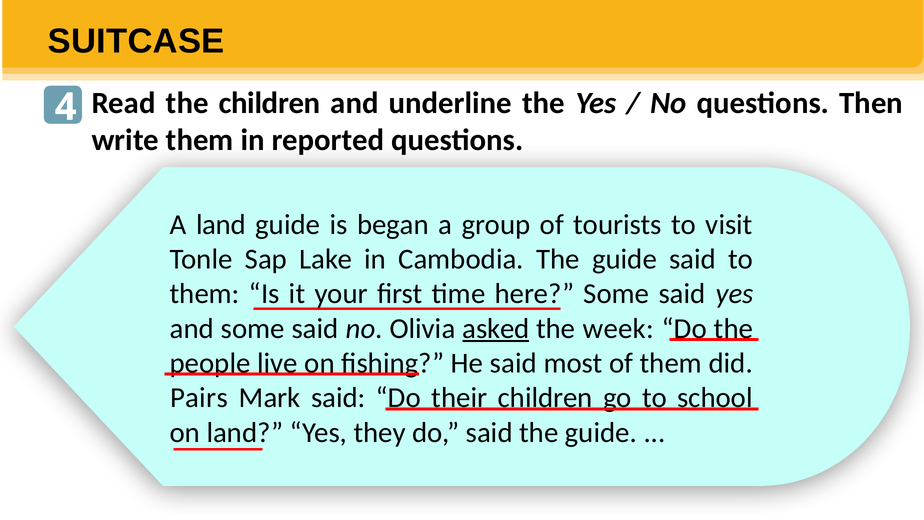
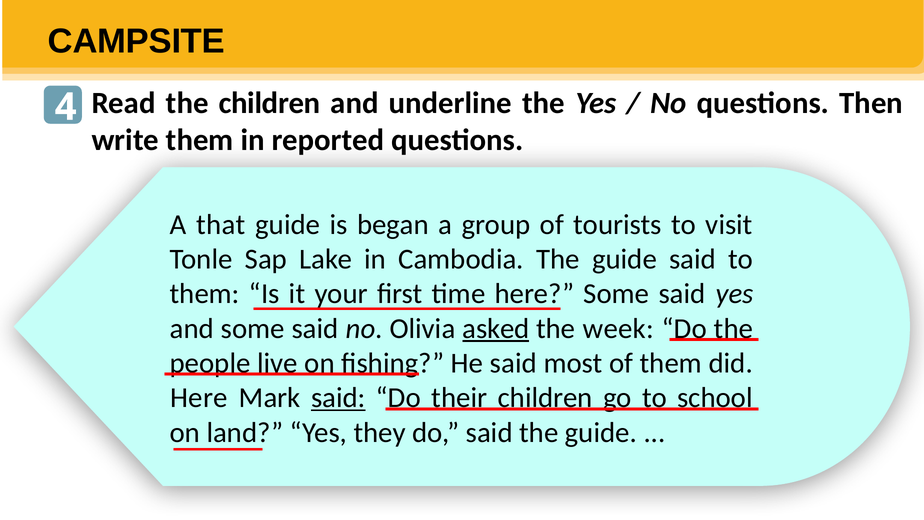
SUITCASE: SUITCASE -> CAMPSITE (136, 41)
A land: land -> that (221, 224)
Pairs: Pairs -> Here (199, 398)
said underline: none -> present (338, 398)
